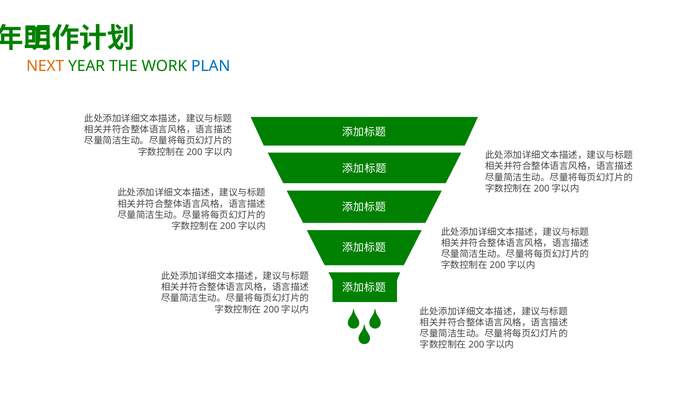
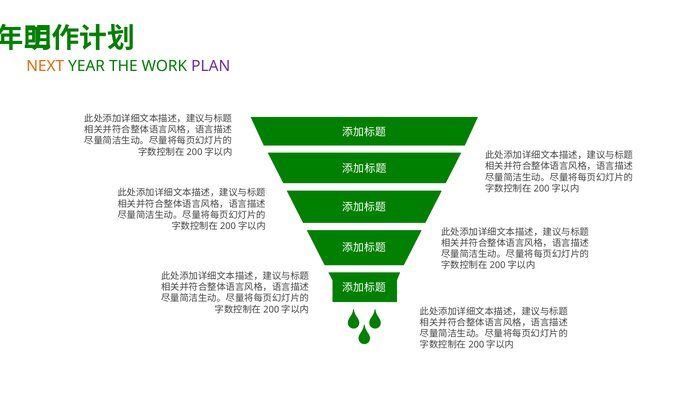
PLAN colour: blue -> purple (211, 66)
